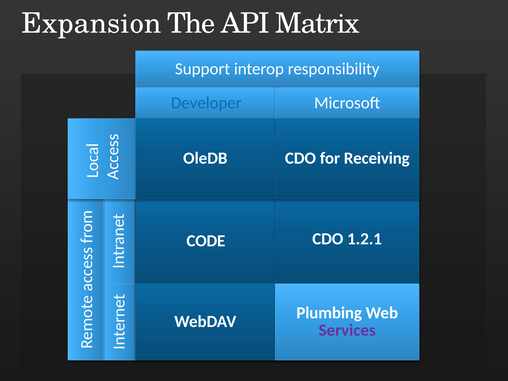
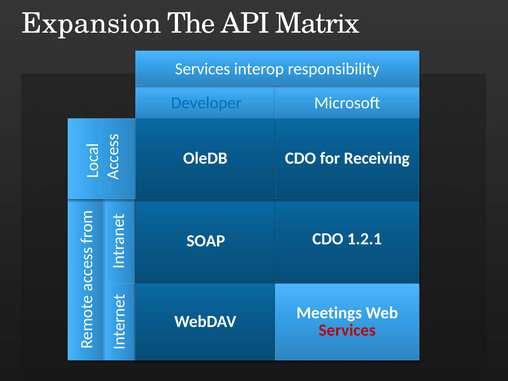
Support: Support -> Services (203, 69)
CODE: CODE -> SOAP (206, 241)
Plumbing: Plumbing -> Meetings (329, 313)
Services colour: purple -> red (347, 330)
